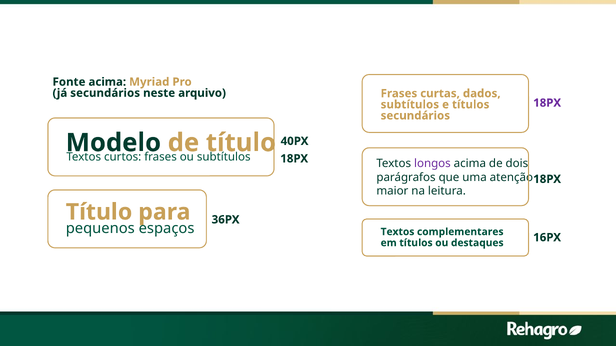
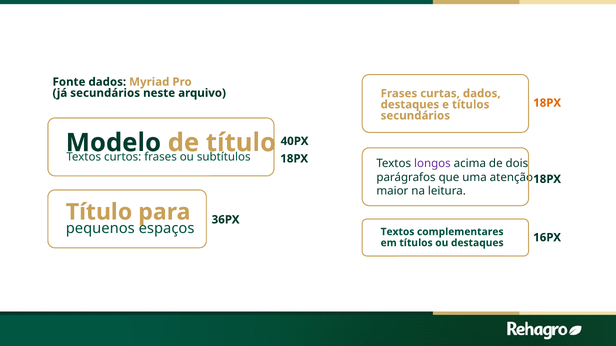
Fonte acima: acima -> dados (107, 82)
18PX colour: purple -> orange (547, 103)
subtítulos: subtítulos -> destaques (410, 105)
